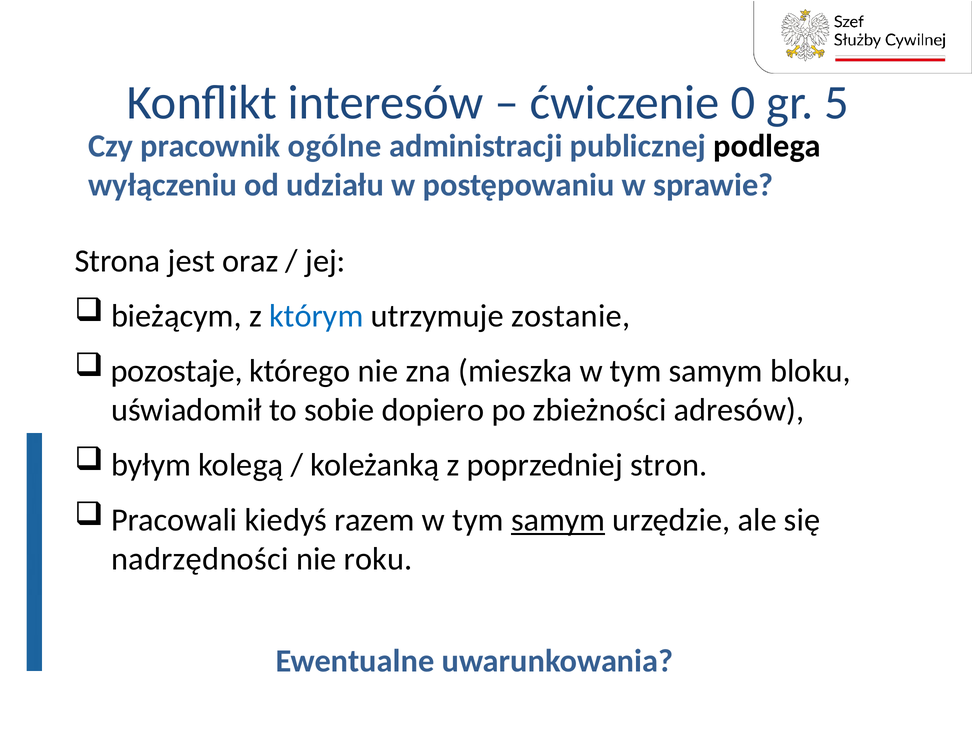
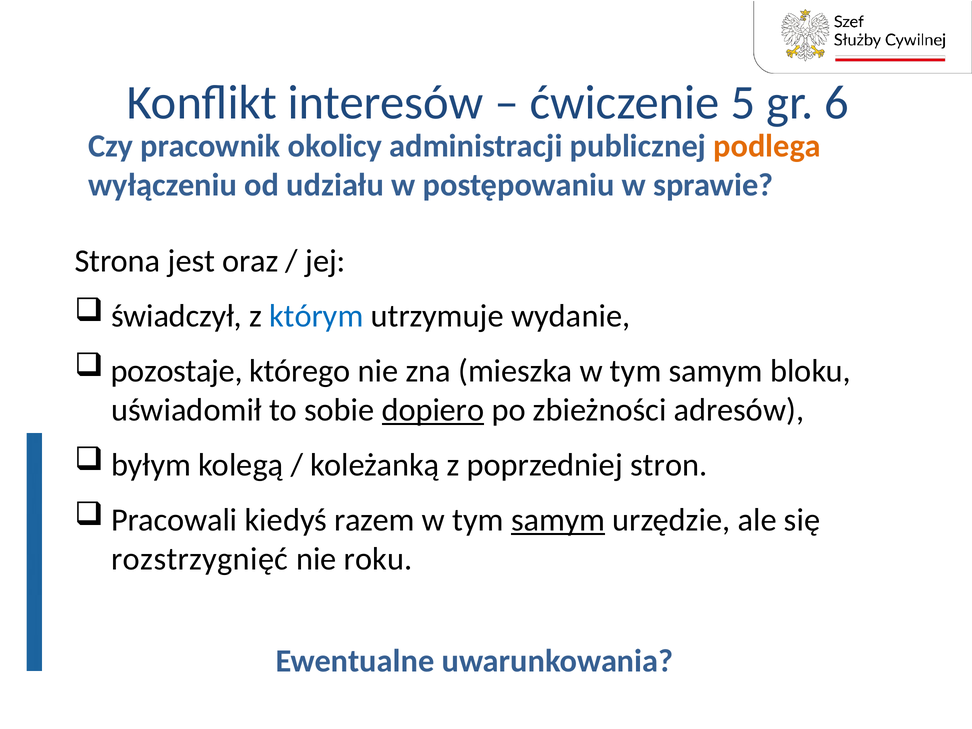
0: 0 -> 5 (743, 103)
5: 5 -> 6 (837, 103)
ogólne: ogólne -> okolicy (335, 146)
podlega colour: black -> orange (767, 146)
bieżącym: bieżącym -> świadczył (177, 316)
zostanie: zostanie -> wydanie (571, 316)
dopiero underline: none -> present (433, 410)
nadrzędności: nadrzędności -> rozstrzygnięć (200, 559)
